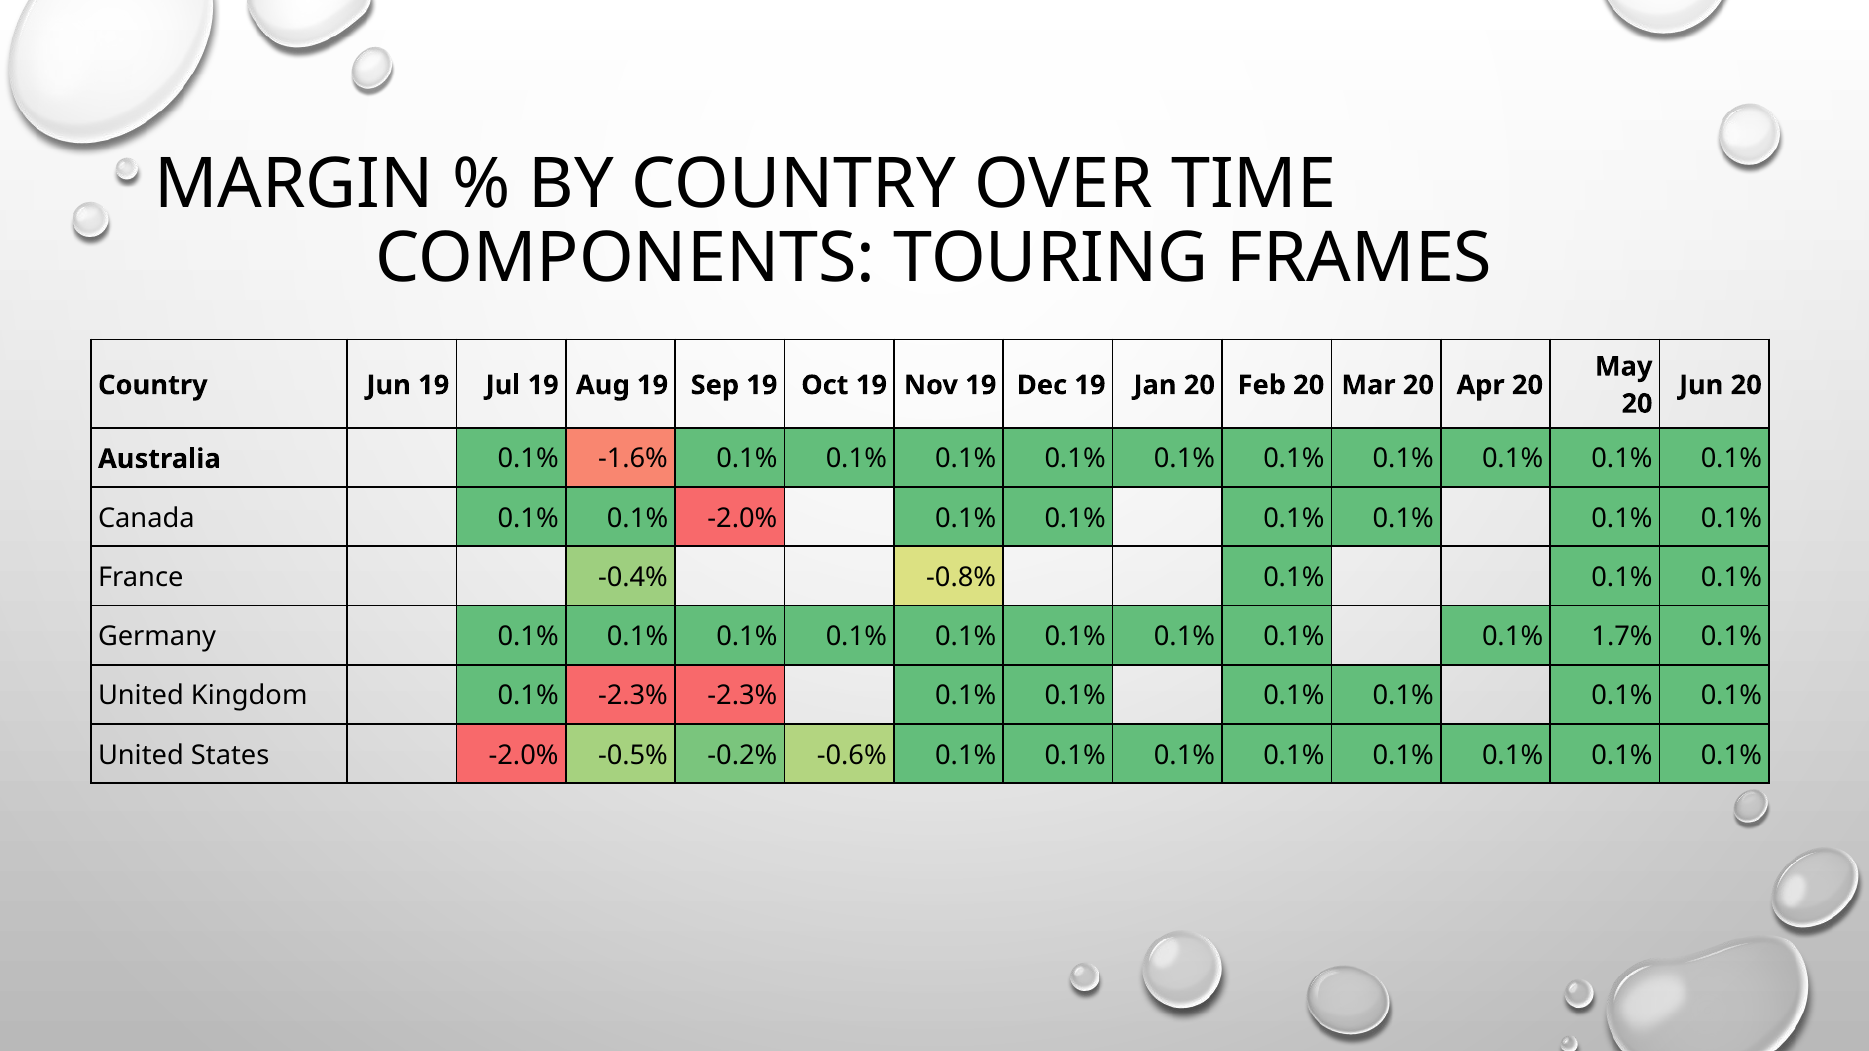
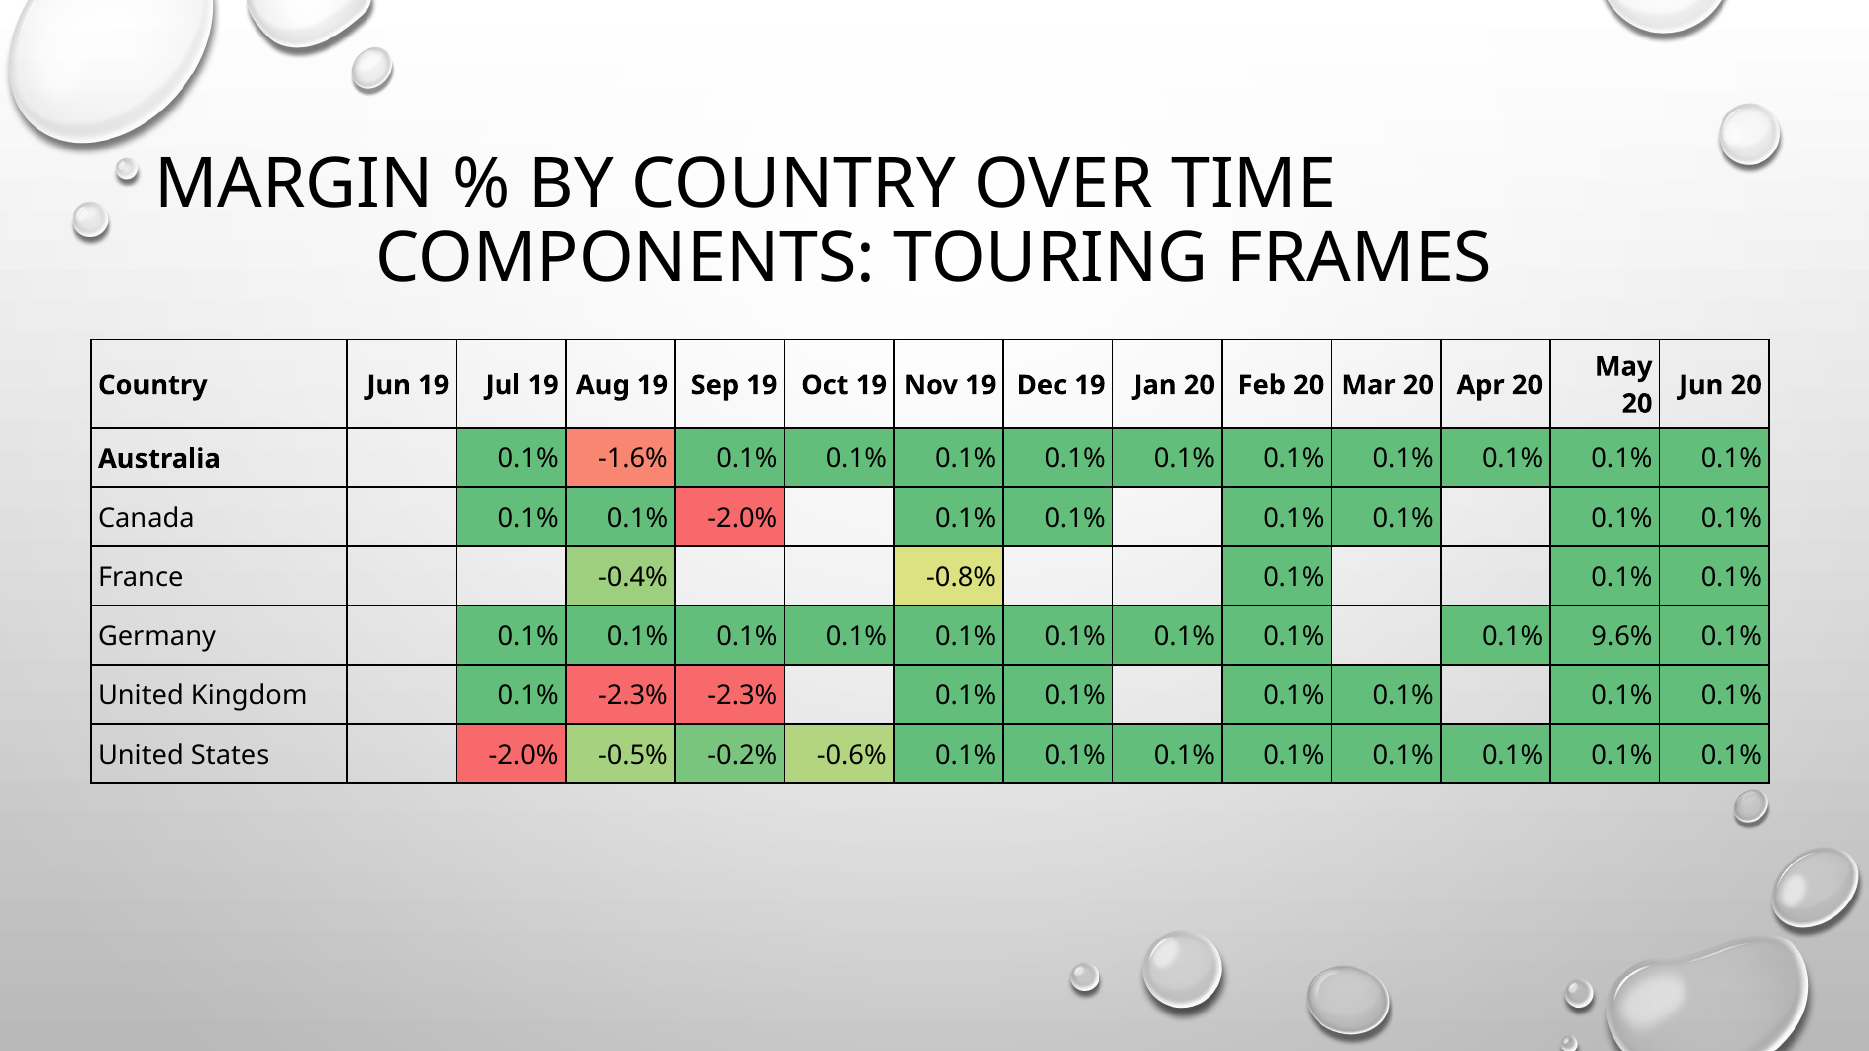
1.7%: 1.7% -> 9.6% (1622, 637)
